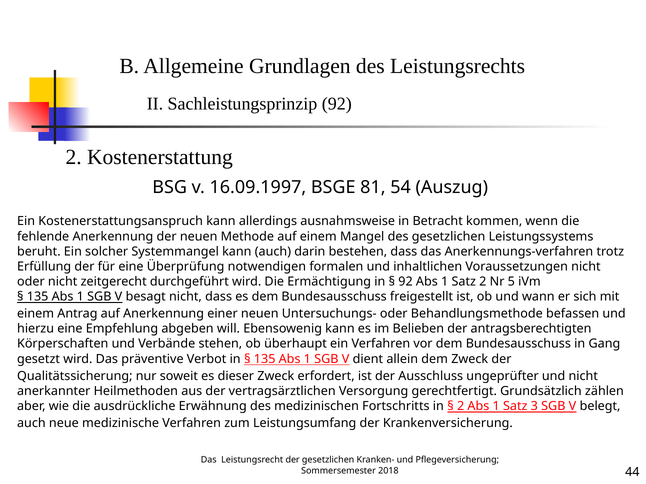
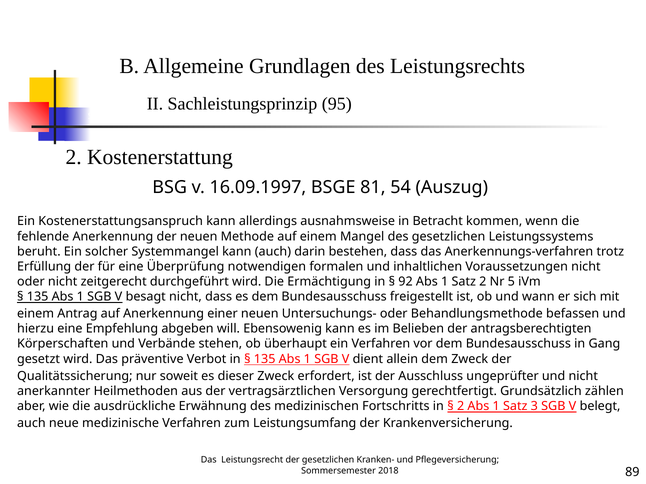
Sachleistungsprinzip 92: 92 -> 95 (337, 104)
44: 44 -> 89 (632, 473)
